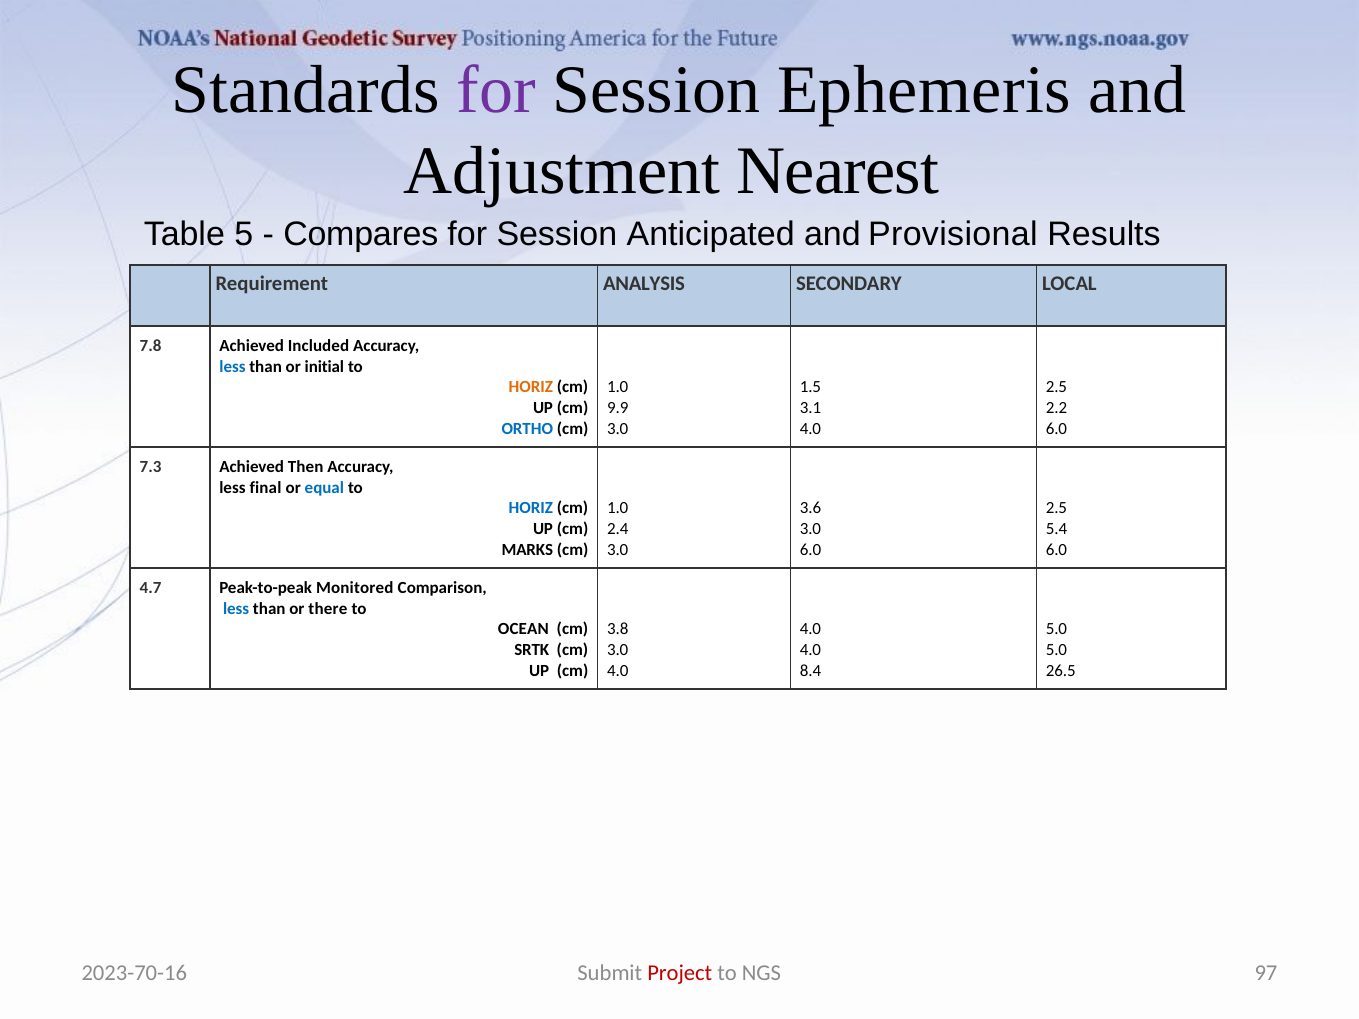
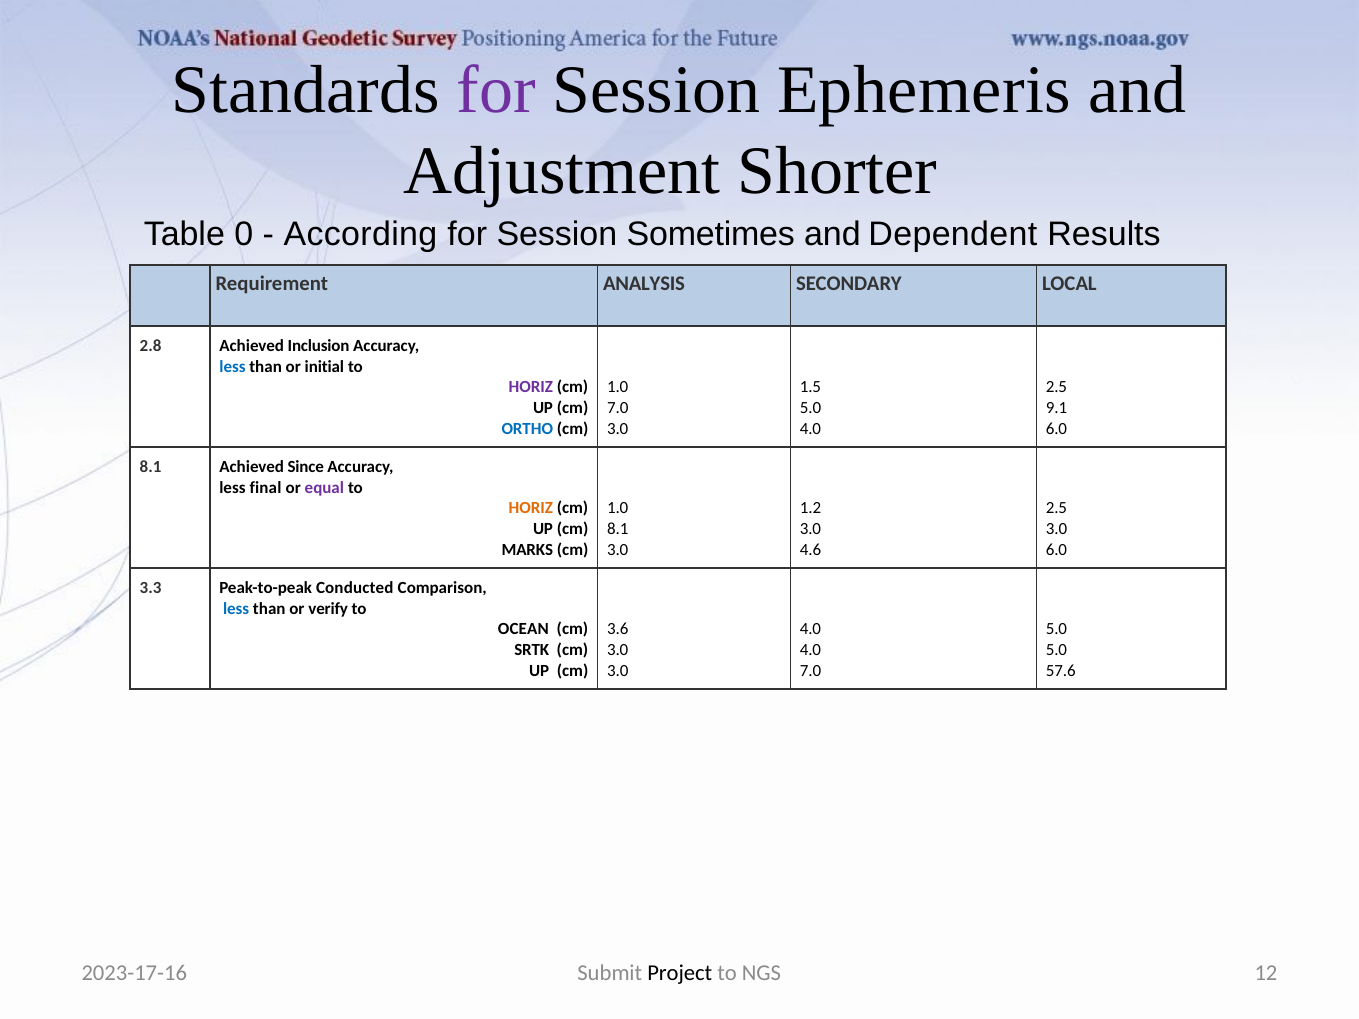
Nearest: Nearest -> Shorter (837, 171)
5: 5 -> 0 (244, 234)
Compares: Compares -> According (360, 234)
Anticipated: Anticipated -> Sometimes (711, 234)
Provisional: Provisional -> Dependent (953, 234)
7.8: 7.8 -> 2.8 (151, 346)
Included: Included -> Inclusion (319, 346)
HORIZ colour: orange -> purple (531, 387)
9.9: 9.9 -> 7.0 (618, 408)
3.1: 3.1 -> 5.0 (810, 408)
2.2: 2.2 -> 9.1 (1056, 408)
7.3: 7.3 -> 8.1 (151, 467)
Then: Then -> Since (306, 467)
equal colour: blue -> purple (324, 488)
HORIZ colour: blue -> orange (531, 508)
3.6: 3.6 -> 1.2 (810, 508)
2.4: 2.4 -> 8.1 (618, 529)
5.4: 5.4 -> 3.0 (1056, 529)
6.0: 6.0 -> 4.6 (810, 550)
4.7: 4.7 -> 3.3 (151, 588)
Monitored: Monitored -> Conducted (355, 588)
there: there -> verify (328, 609)
3.8: 3.8 -> 3.6 (618, 629)
4.0: 4.0 -> 3.0 (618, 671)
8.4: 8.4 -> 7.0 (810, 671)
26.5: 26.5 -> 57.6 (1061, 671)
2023-70-16: 2023-70-16 -> 2023-17-16 (134, 973)
Project colour: red -> black (680, 973)
97: 97 -> 12 (1266, 973)
